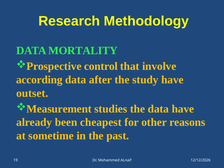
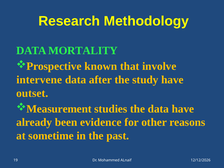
control: control -> known (101, 66)
according: according -> intervene (39, 80)
cheapest: cheapest -> evidence (101, 122)
